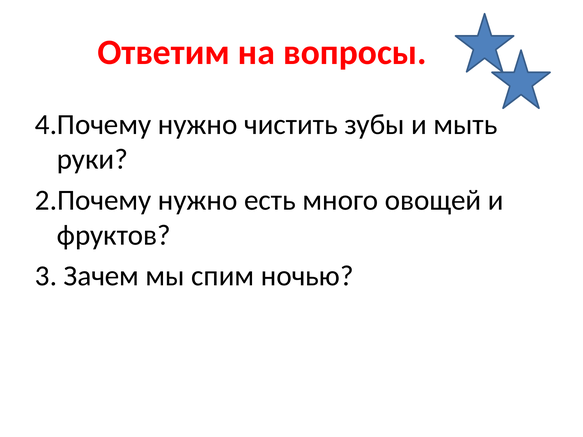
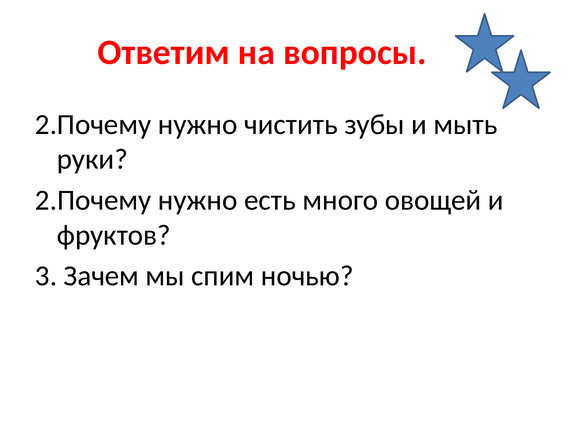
4.Почему: 4.Почему -> 2.Почему (93, 124)
